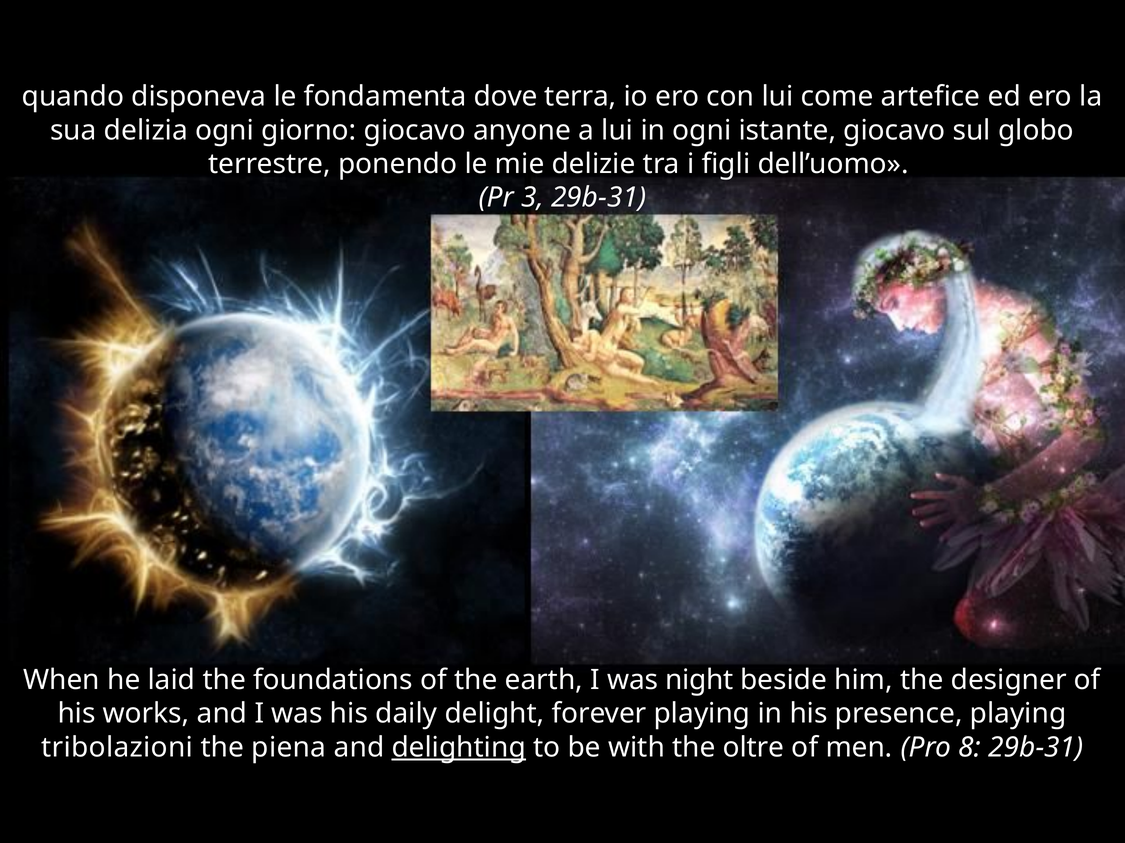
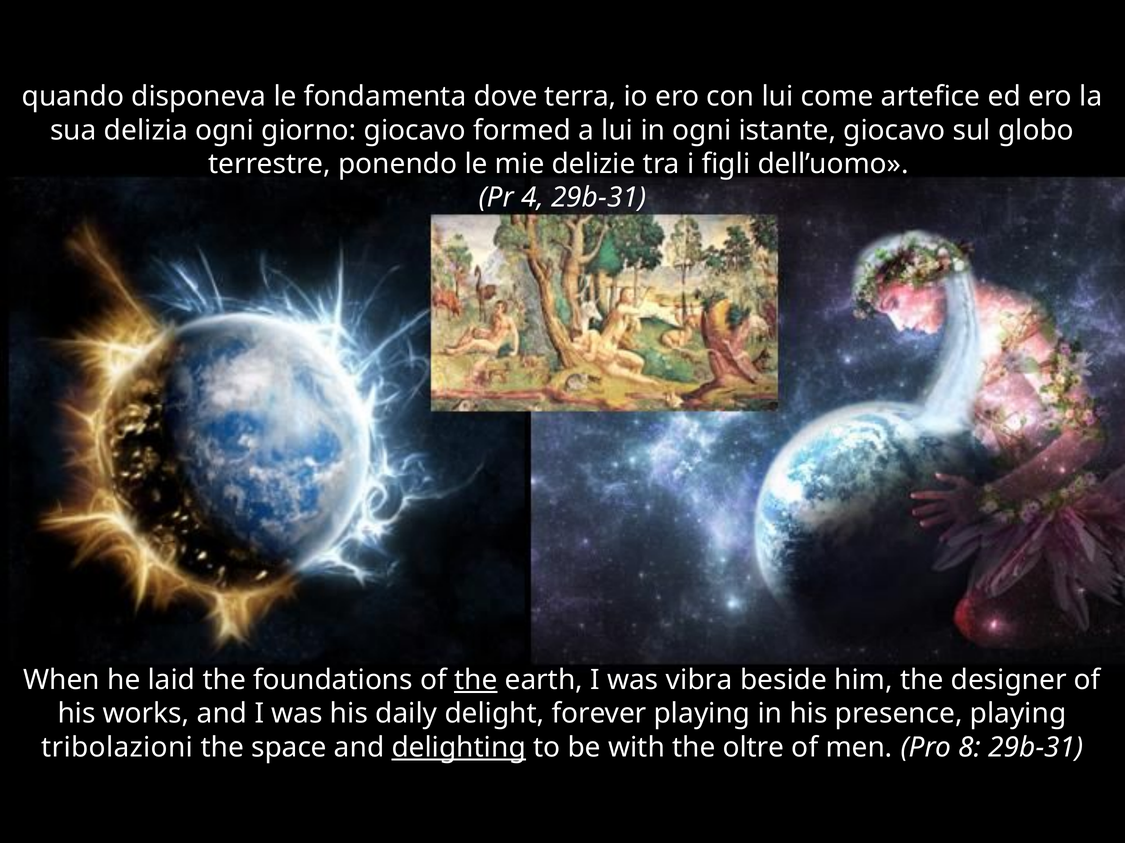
anyone: anyone -> formed (522, 130)
3: 3 -> 4 (532, 198)
the underline: none -> present (476, 681)
night: night -> vibra (699, 681)
piena: piena -> space (289, 748)
